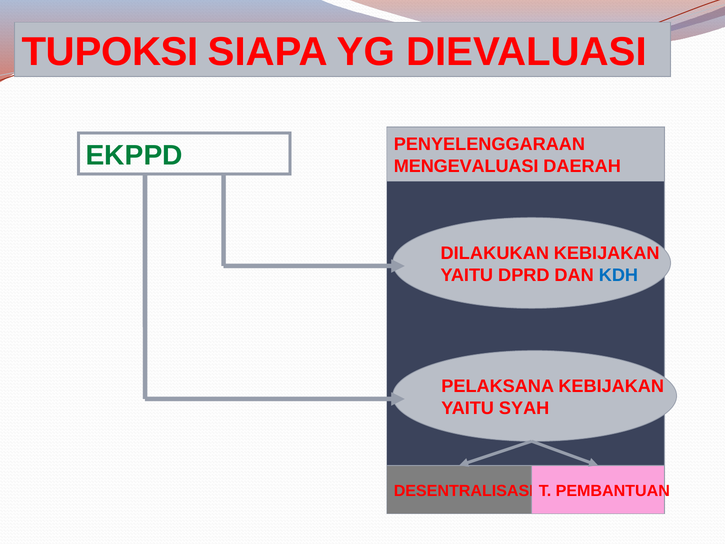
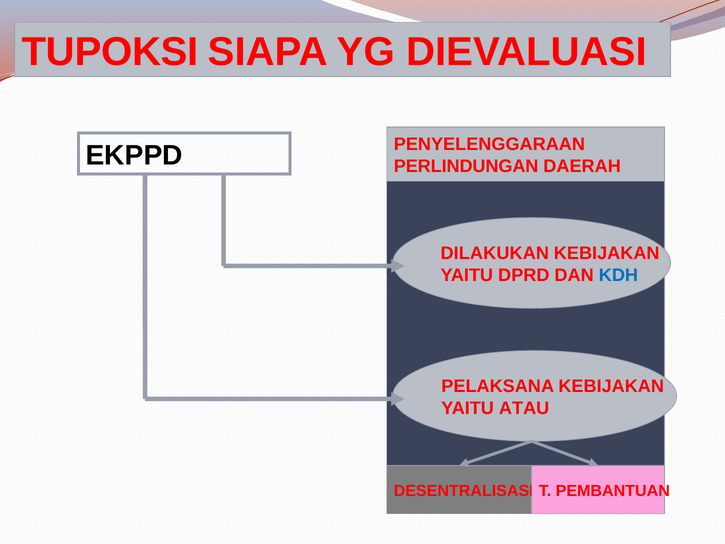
EKPPD colour: green -> black (134, 155)
MENGEVALUASI: MENGEVALUASI -> PERLINDUNGAN (466, 166)
SYAH: SYAH -> ATAU (524, 408)
